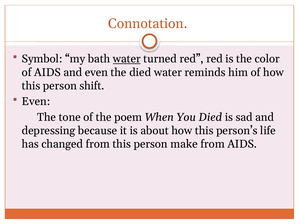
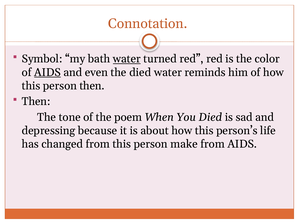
AIDS underline: none -> present (47, 72)
person shift: shift -> then (92, 86)
Even: Even -> Then (36, 102)
